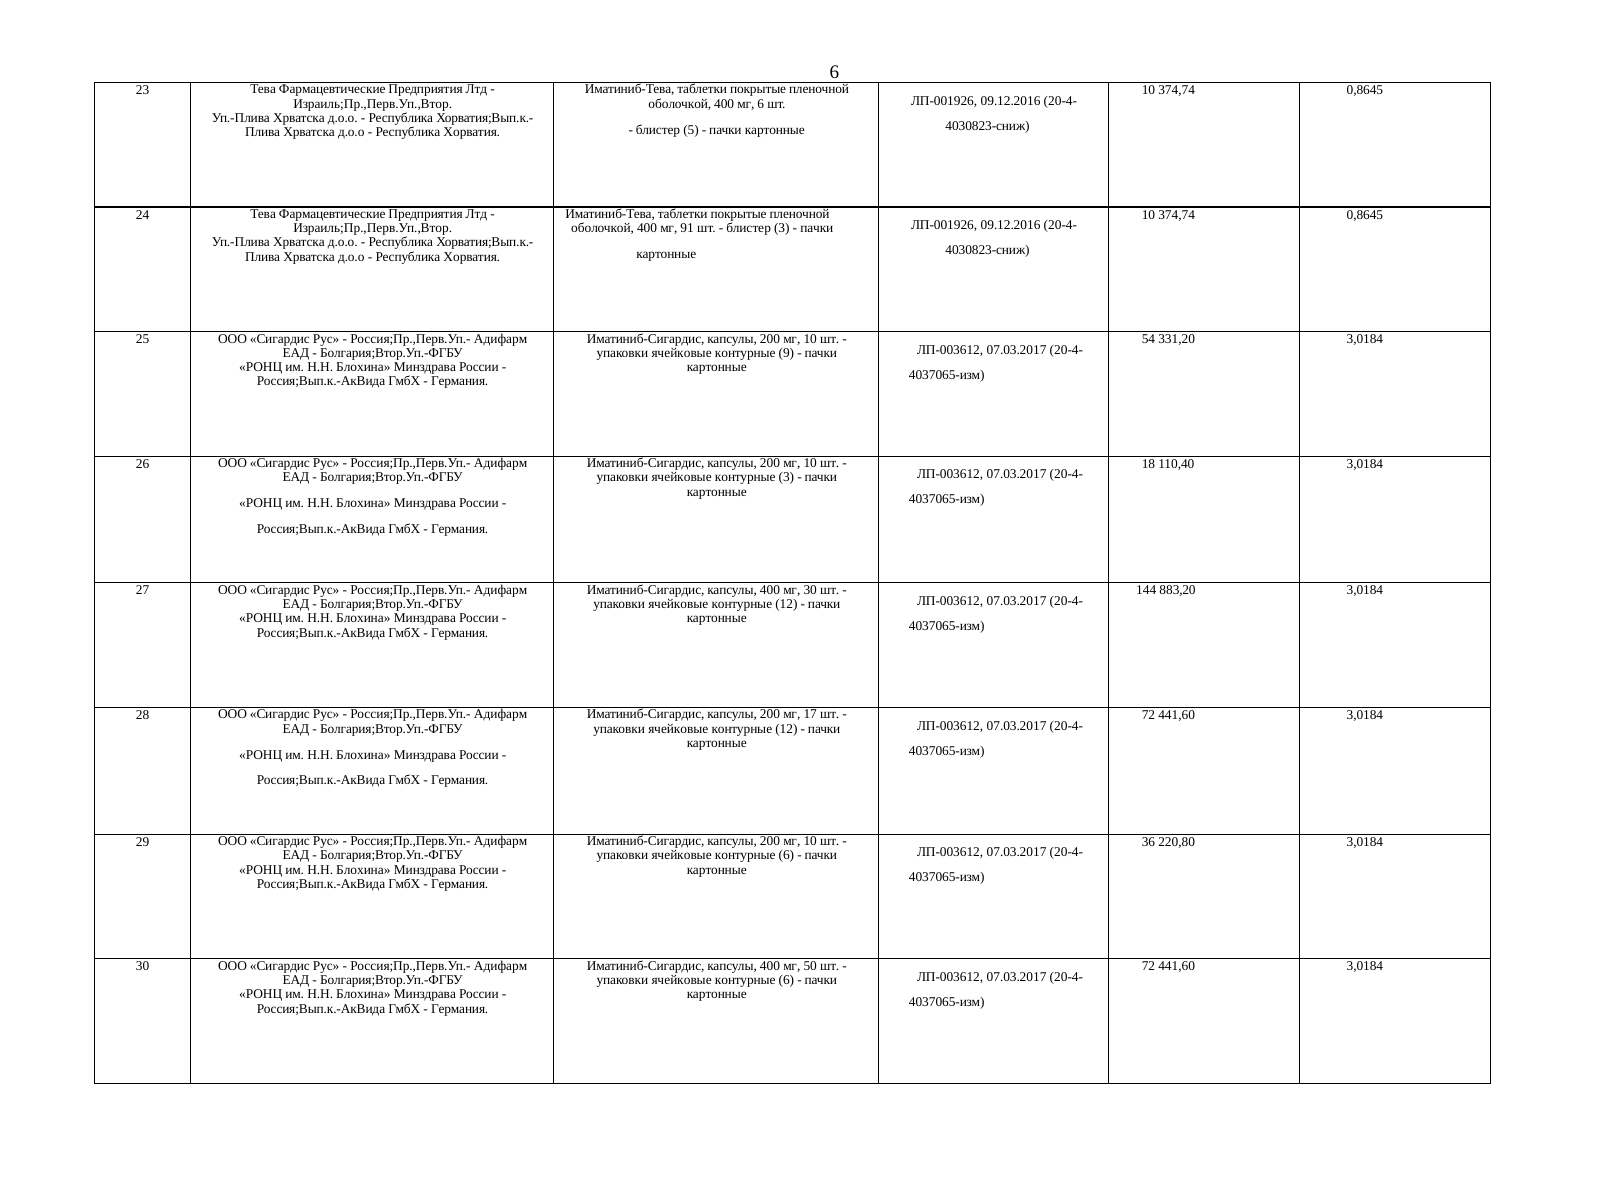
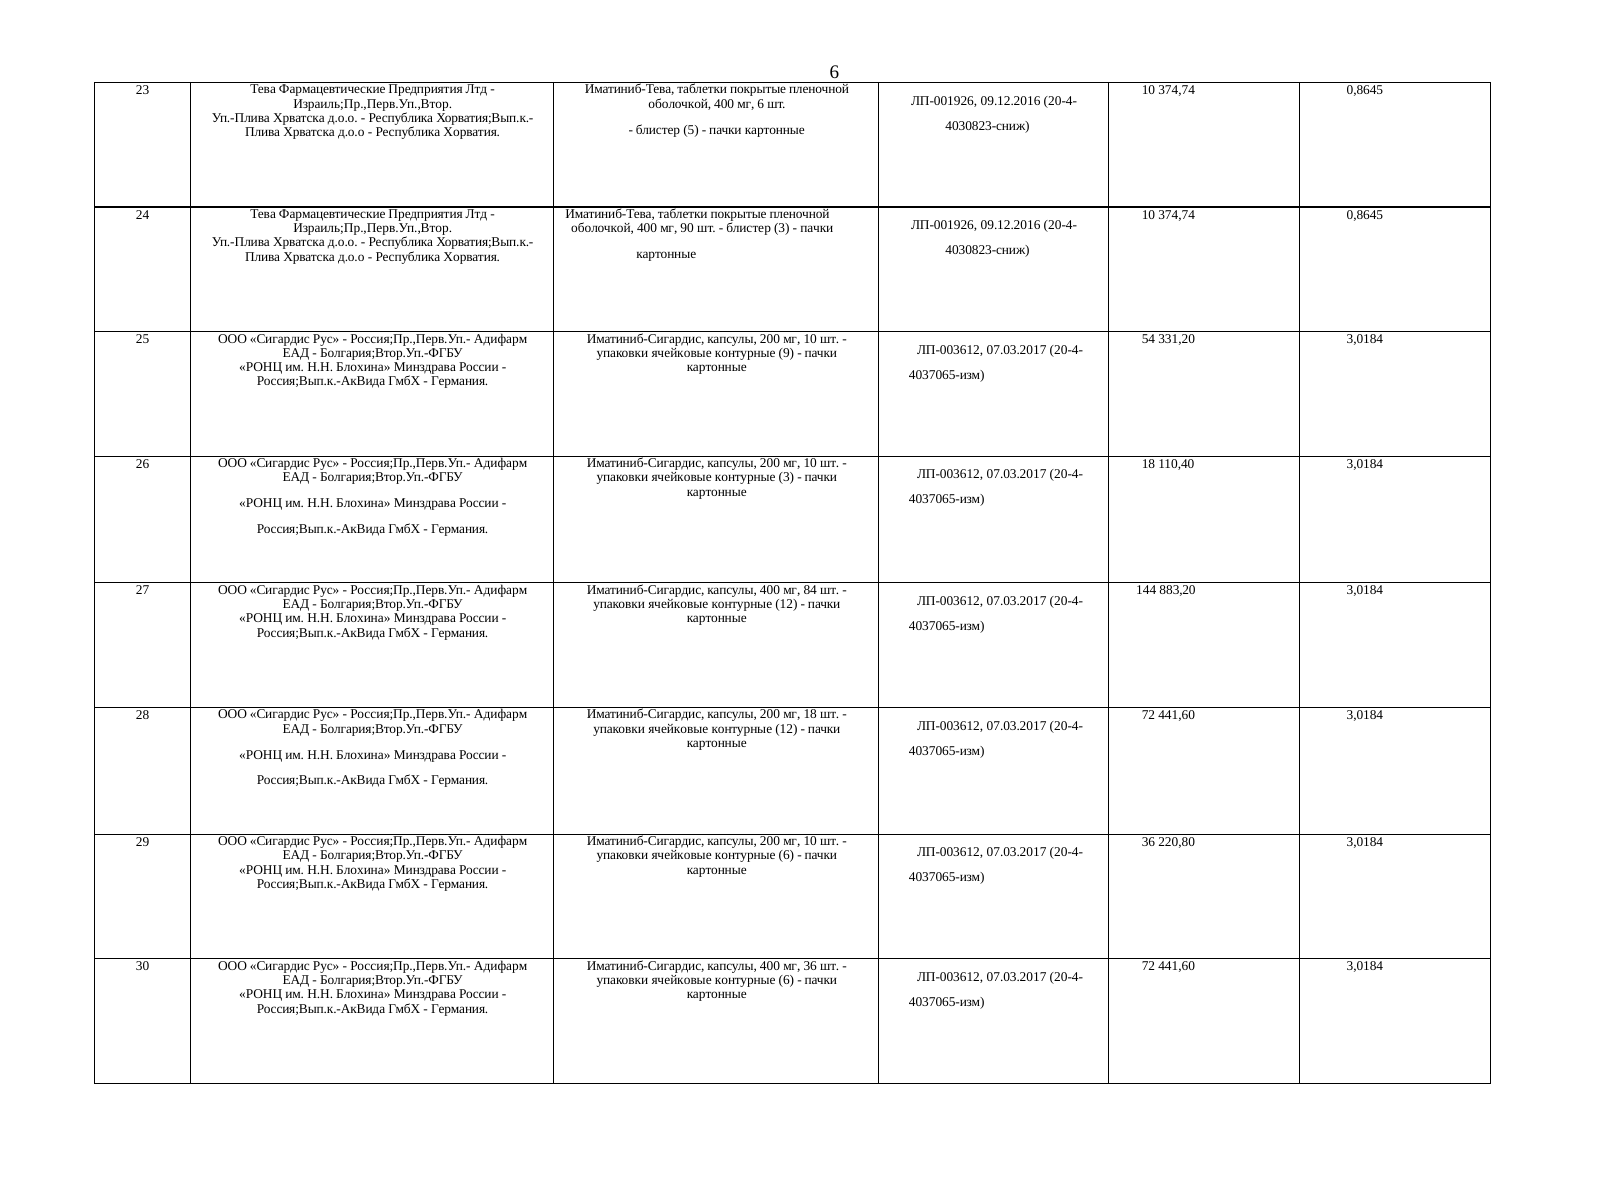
91: 91 -> 90 (687, 228)
мг 30: 30 -> 84 (810, 590)
мг 17: 17 -> 18 (810, 714)
мг 50: 50 -> 36 (810, 966)
